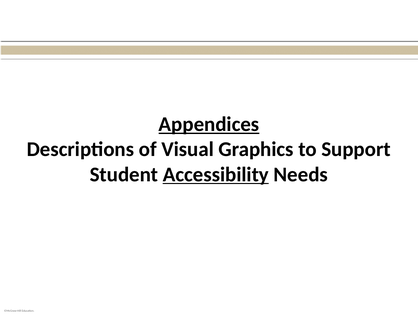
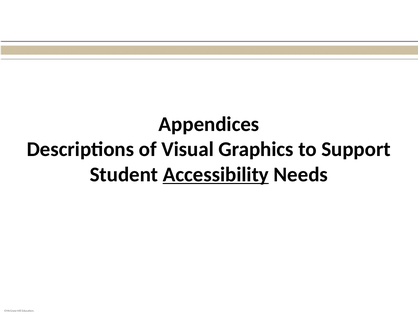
Appendices underline: present -> none (209, 124)
